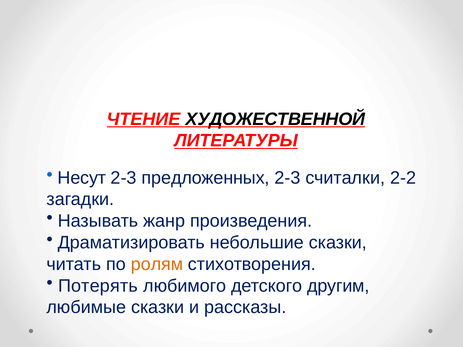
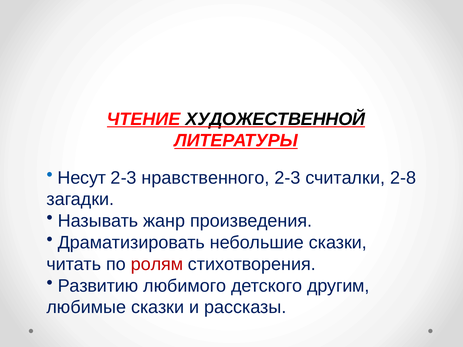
предложенных: предложенных -> нравственного (206, 178)
2-2: 2-2 -> 2-8 (403, 178)
ролям colour: orange -> red (157, 264)
Потерять: Потерять -> Развитию (98, 286)
